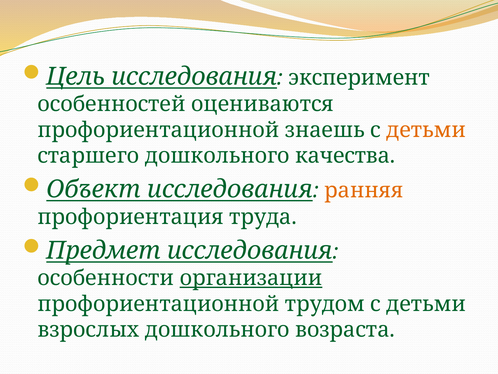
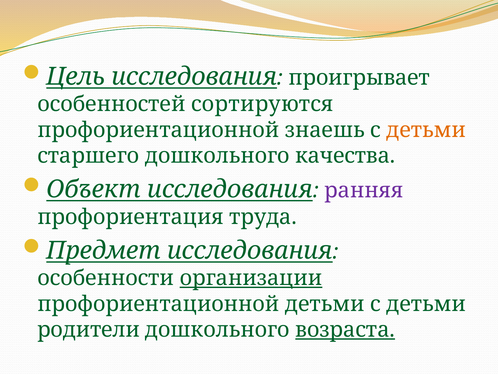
эксперимент: эксперимент -> проигрывает (359, 78)
оцениваются: оцениваются -> сортируются (262, 104)
ранняя colour: orange -> purple (364, 190)
профориентационной трудом: трудом -> детьми (325, 304)
взрослых: взрослых -> родители (89, 329)
возраста underline: none -> present (345, 329)
